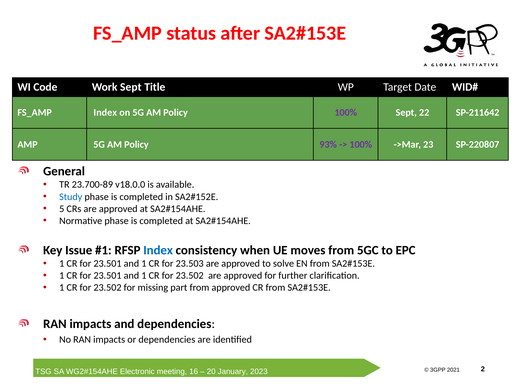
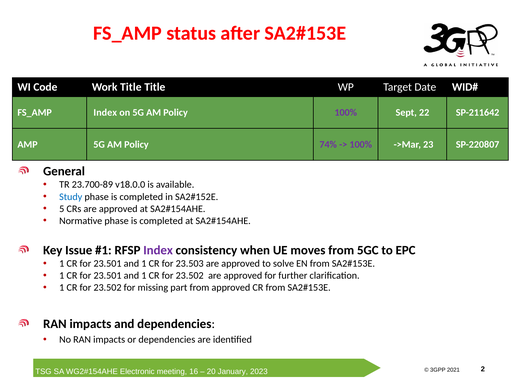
Work Sept: Sept -> Title (131, 87)
93%: 93% -> 74% (328, 145)
Index colour: blue -> purple (158, 250)
